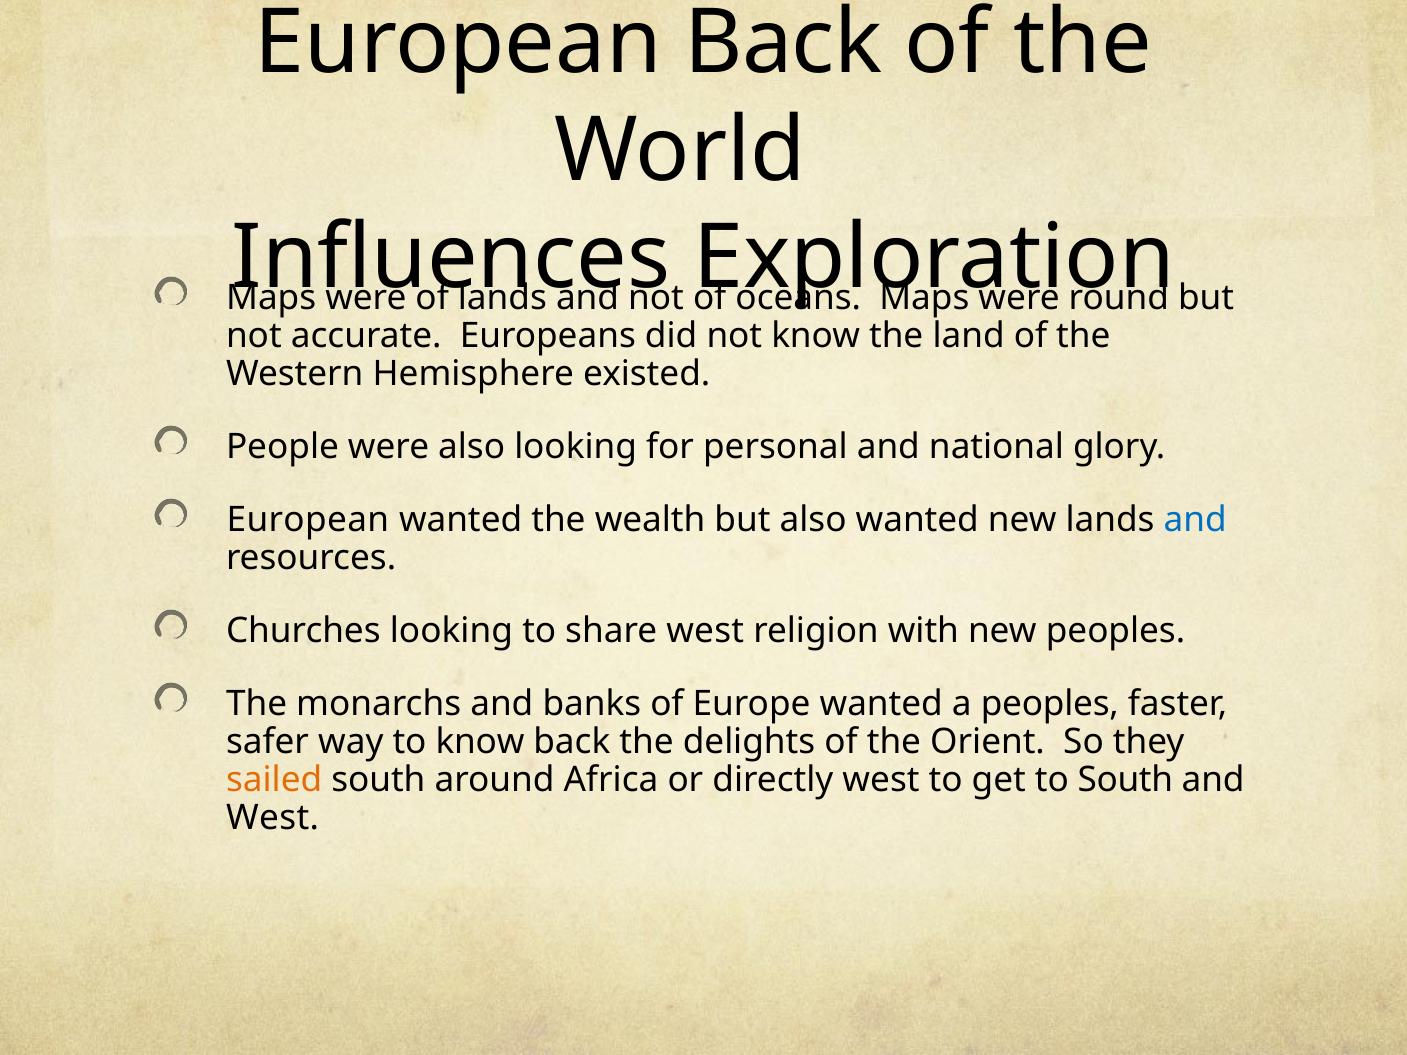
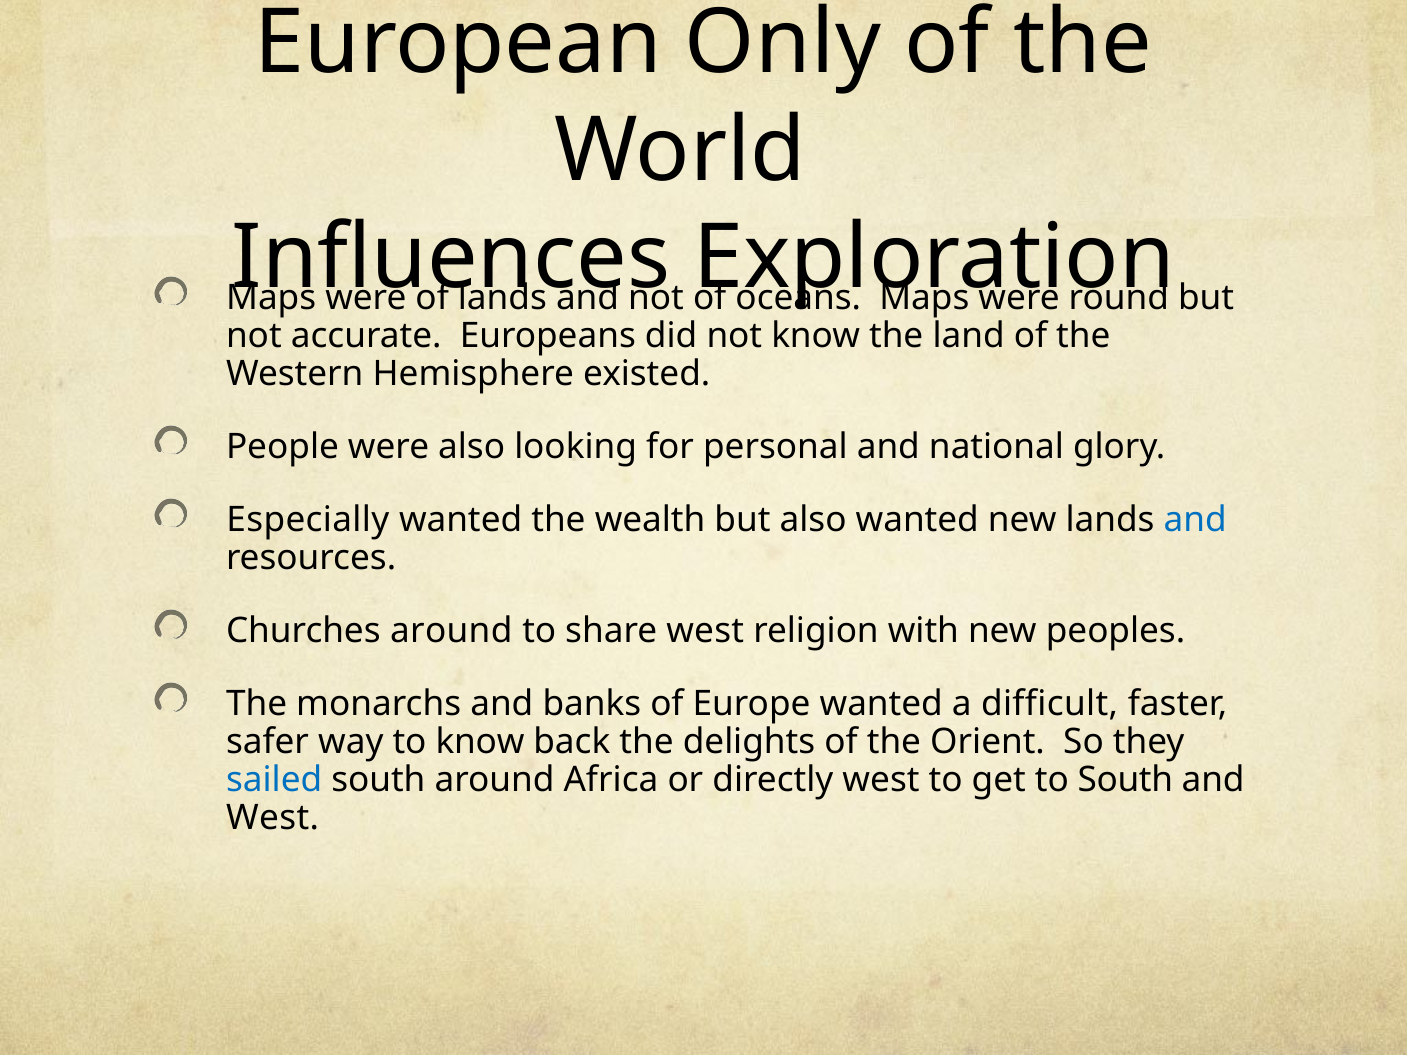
European Back: Back -> Only (783, 43)
European: European -> Especially (308, 520)
Churches looking: looking -> around (451, 631)
a peoples: peoples -> difficult (1050, 704)
sailed colour: orange -> blue (274, 780)
